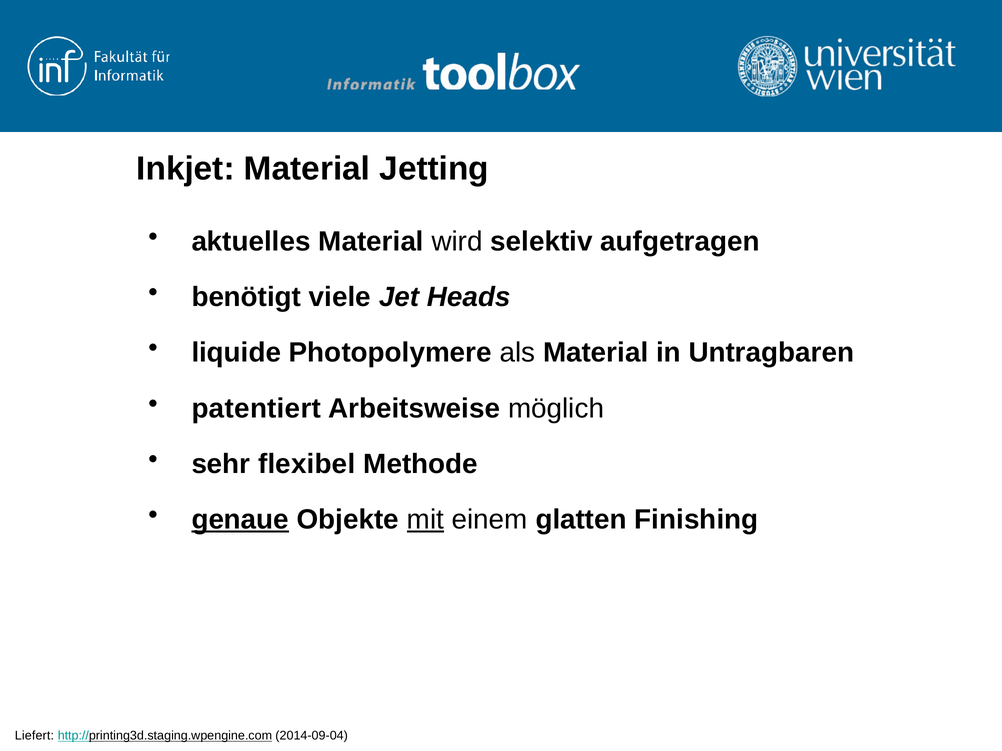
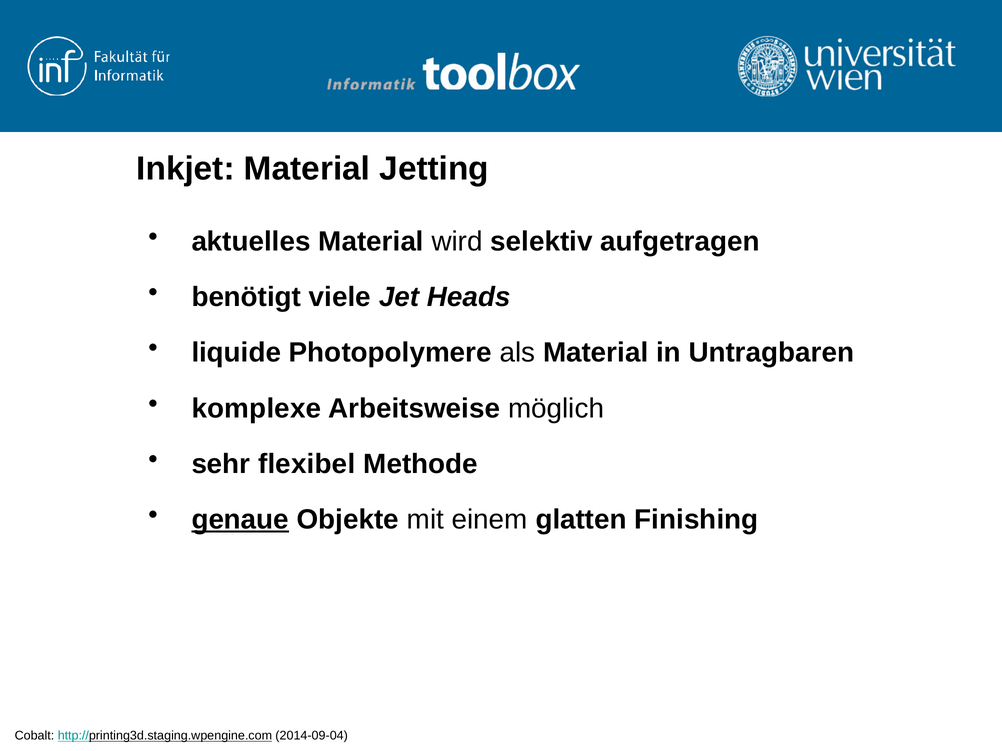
patentiert: patentiert -> komplexe (256, 409)
mit underline: present -> none (426, 520)
Liefert: Liefert -> Cobalt (34, 736)
